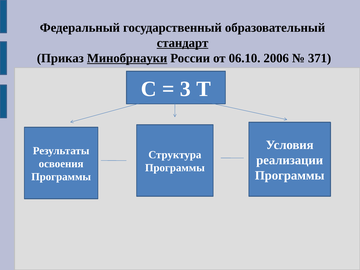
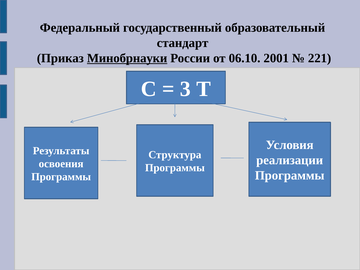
стандарт underline: present -> none (183, 43)
2006: 2006 -> 2001 (276, 58)
371: 371 -> 221 (320, 58)
